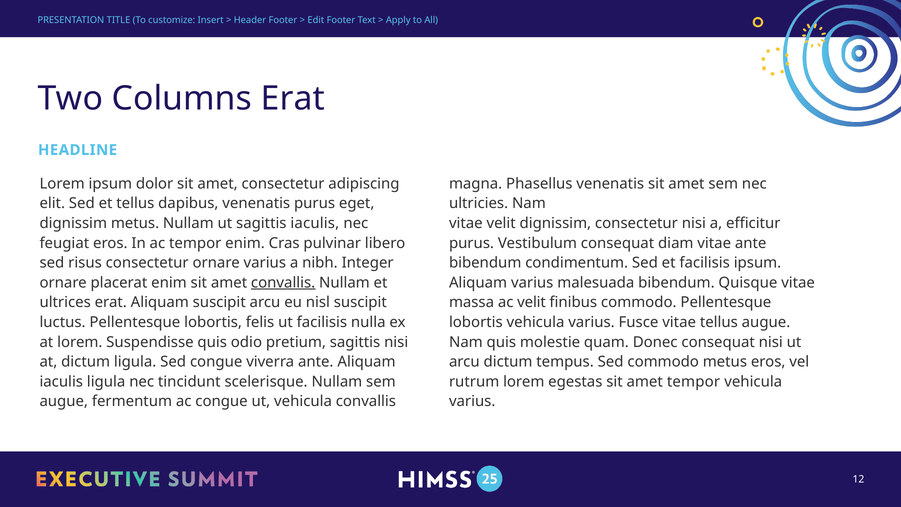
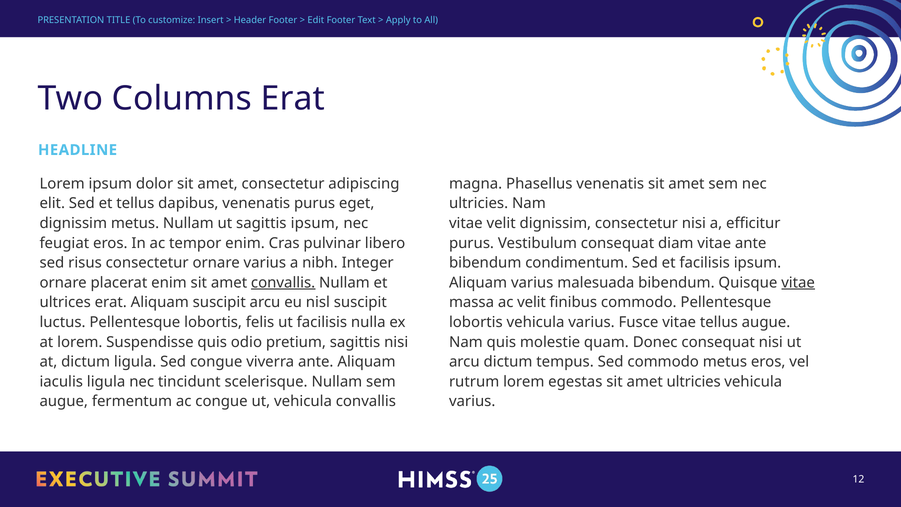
sagittis iaculis: iaculis -> ipsum (315, 223)
vitae underline: none -> present (798, 283)
amet tempor: tempor -> ultricies (694, 382)
